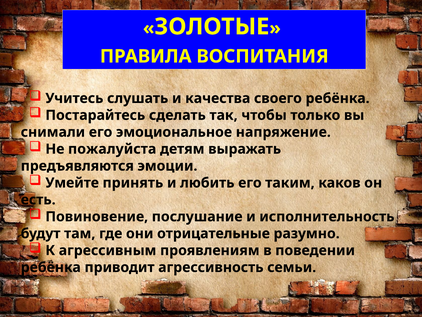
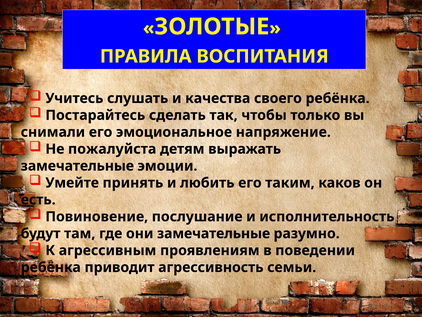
предъявляются: предъявляются -> замечательные (77, 166)
они отрицательные: отрицательные -> замечательные (214, 233)
